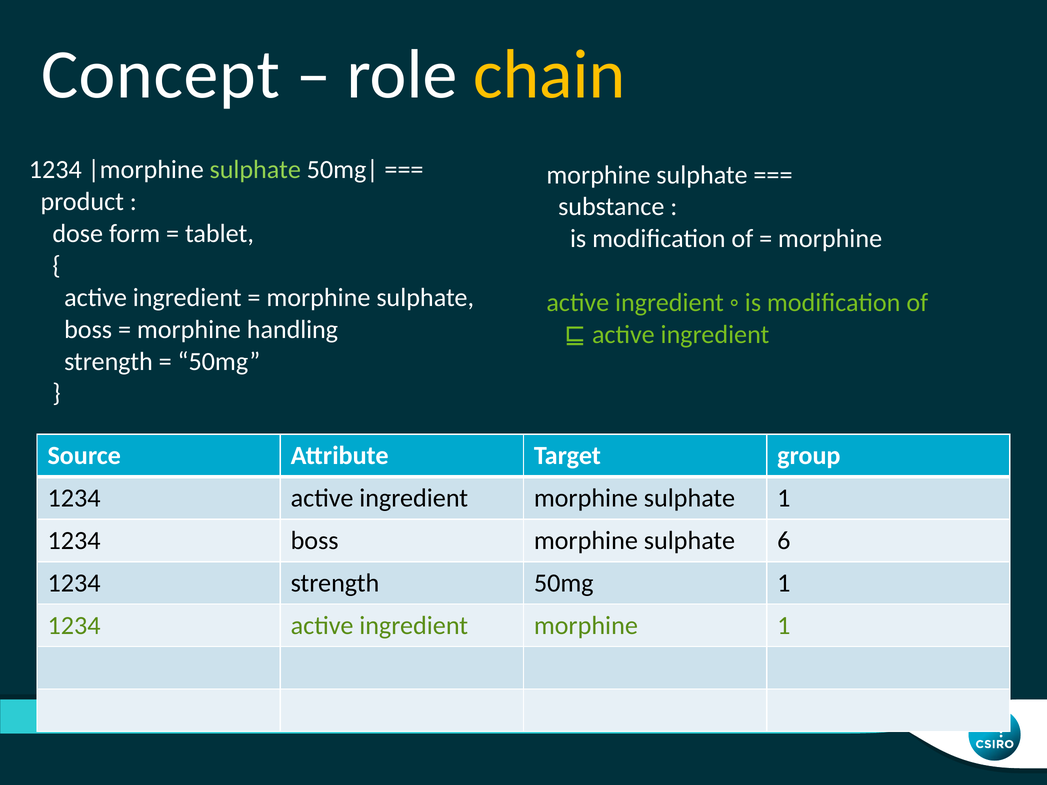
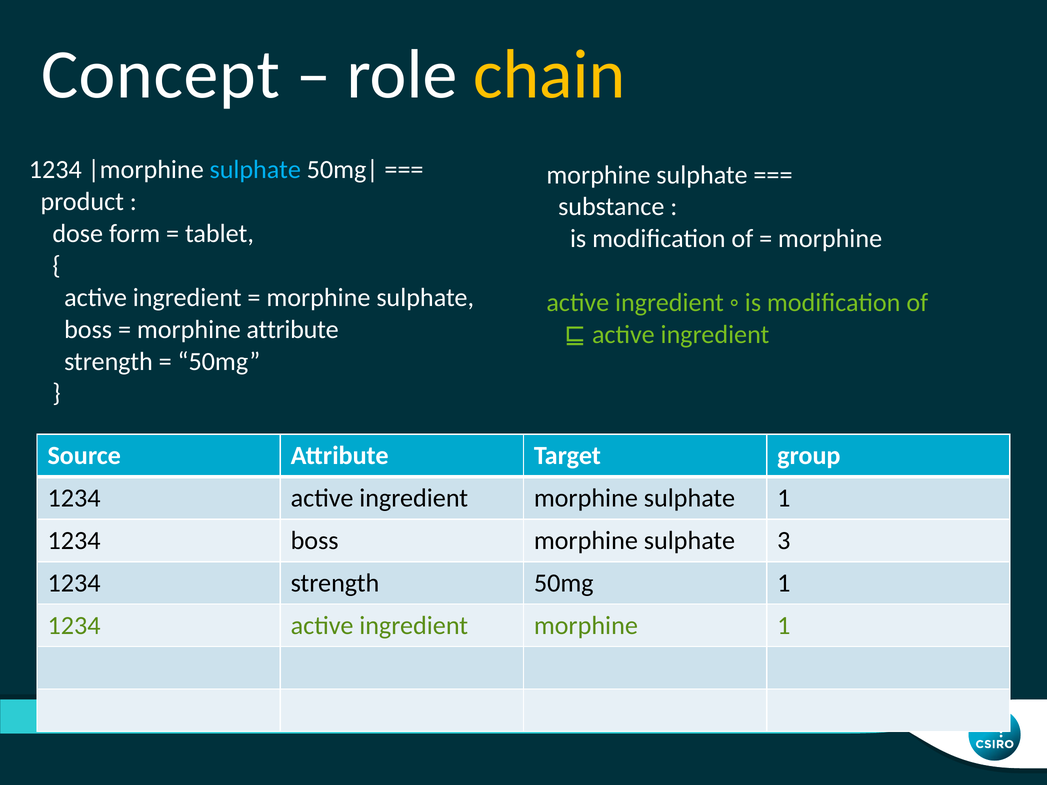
sulphate colour: light green -> light blue (255, 170)
morphine handling: handling -> attribute (293, 330)
6: 6 -> 3 (784, 541)
